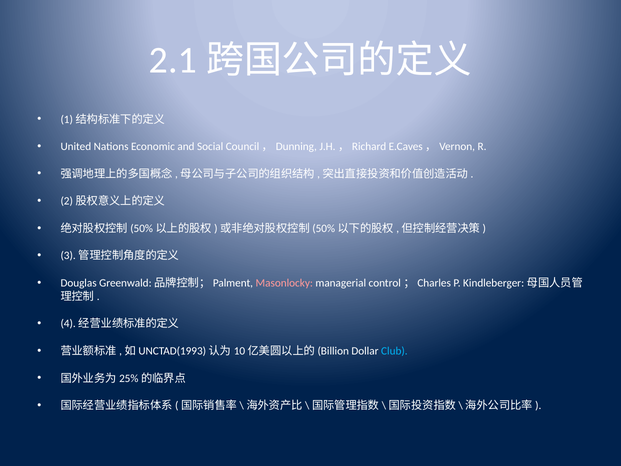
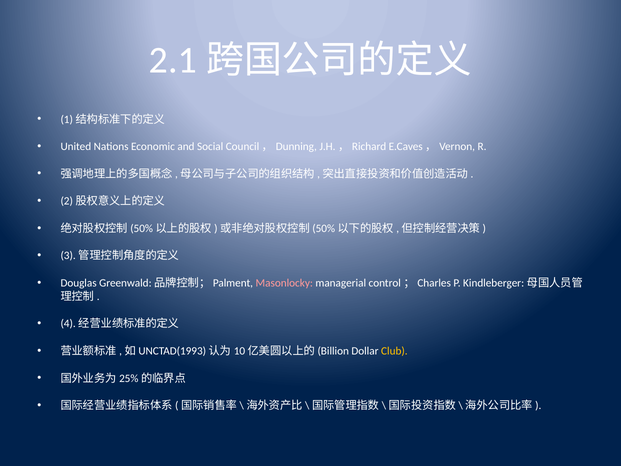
Club colour: light blue -> yellow (394, 351)
